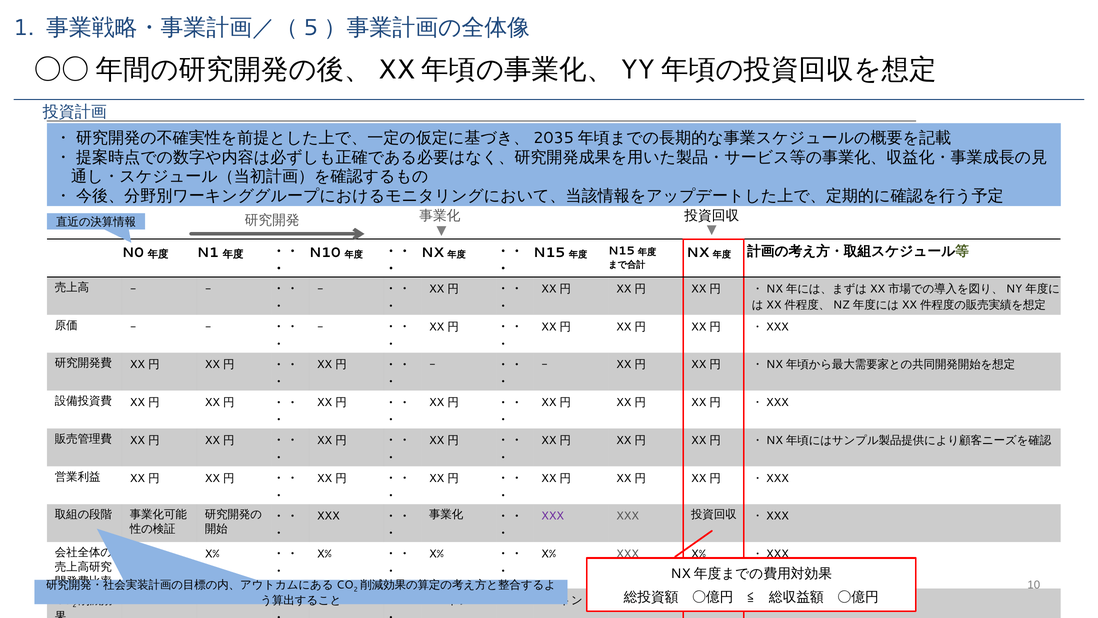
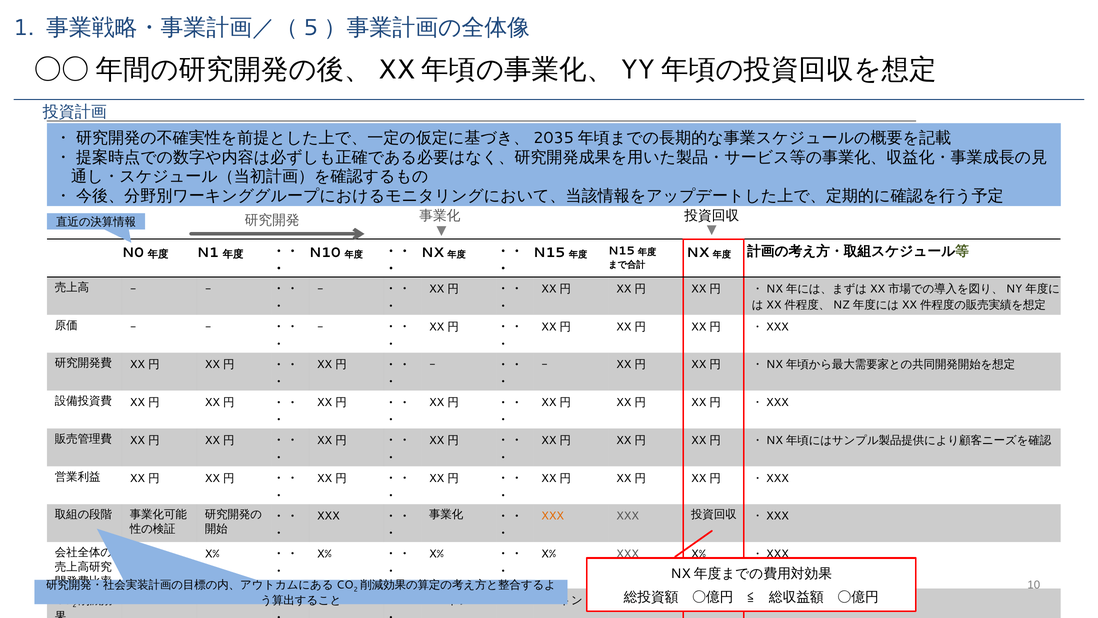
XXX colour: purple -> orange (553, 516)
